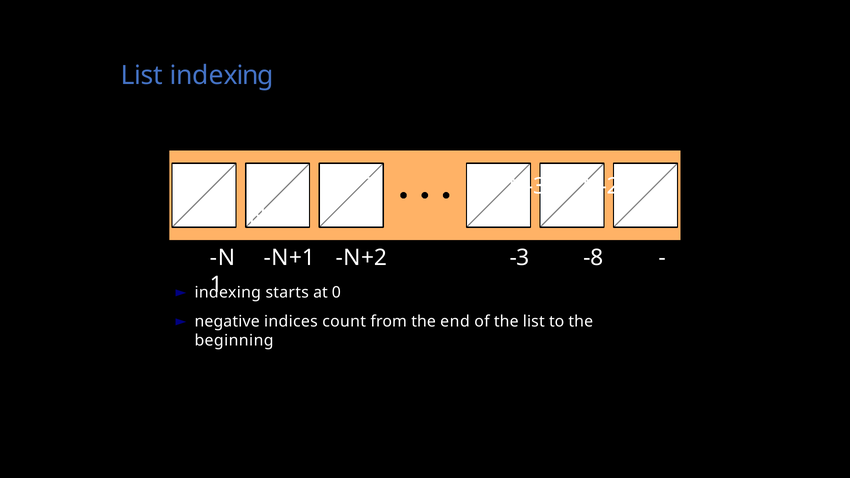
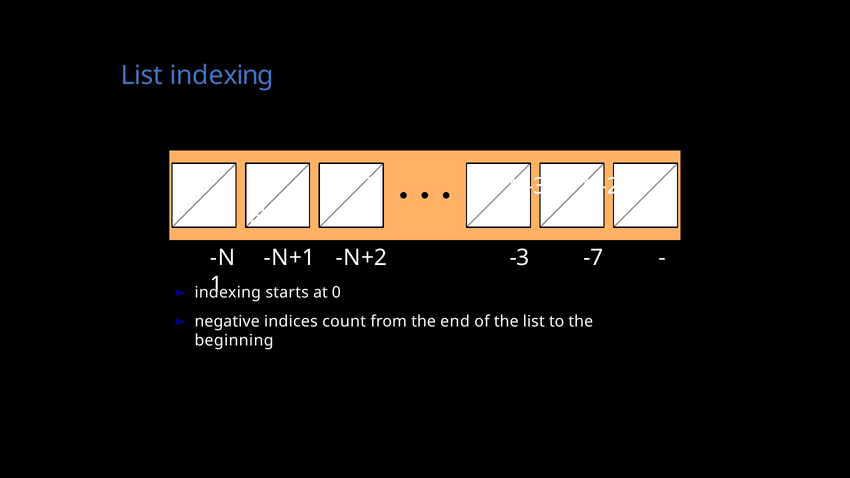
-8: -8 -> -7 (593, 258)
